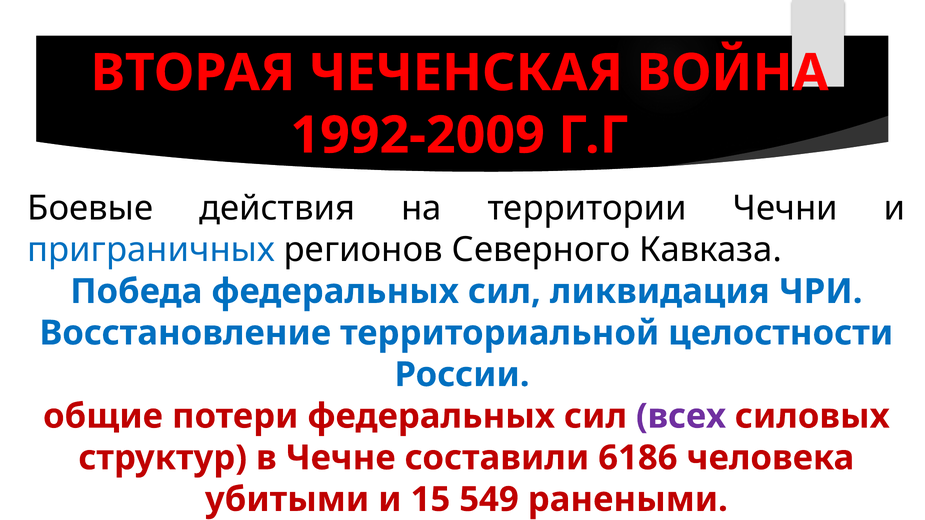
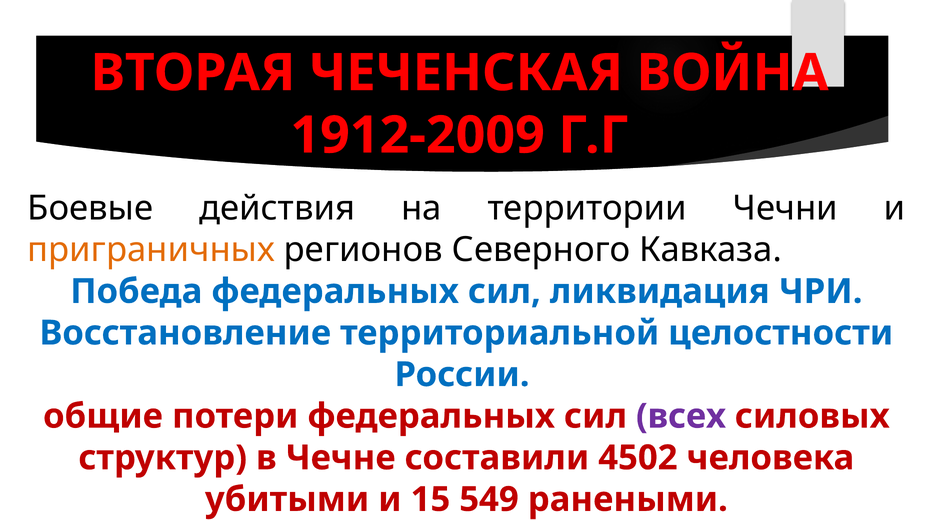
1992-2009: 1992-2009 -> 1912-2009 (418, 136)
приграничных colour: blue -> orange (151, 250)
6186: 6186 -> 4502 (638, 458)
